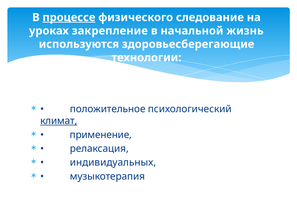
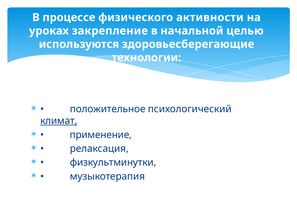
процессе underline: present -> none (69, 17)
следование: следование -> активности (210, 17)
жизнь: жизнь -> целью (245, 31)
индивидуальных: индивидуальных -> физкультминутки (113, 162)
